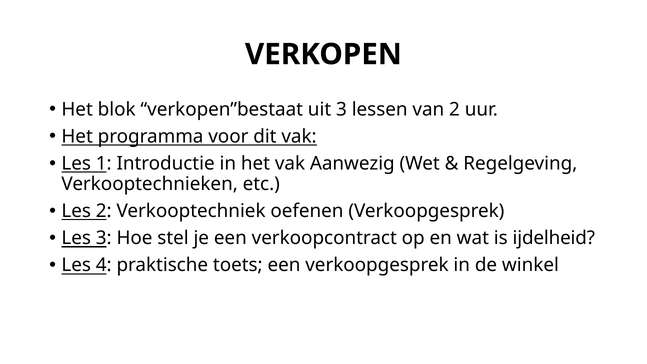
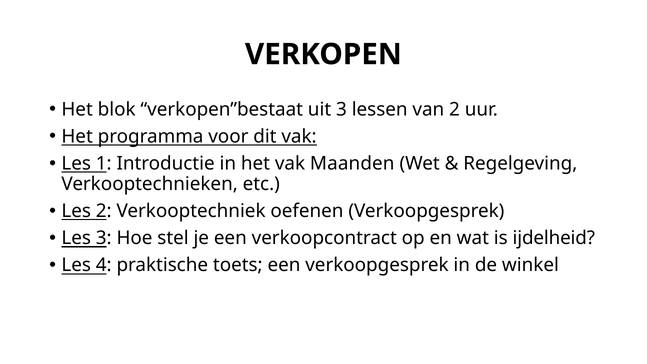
Aanwezig: Aanwezig -> Maanden (352, 164)
